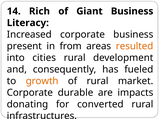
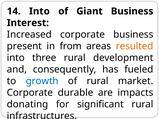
14 Rich: Rich -> Into (39, 11)
Literacy: Literacy -> Interest (28, 23)
cities: cities -> three (44, 58)
growth colour: orange -> blue (42, 81)
converted: converted -> significant (100, 105)
